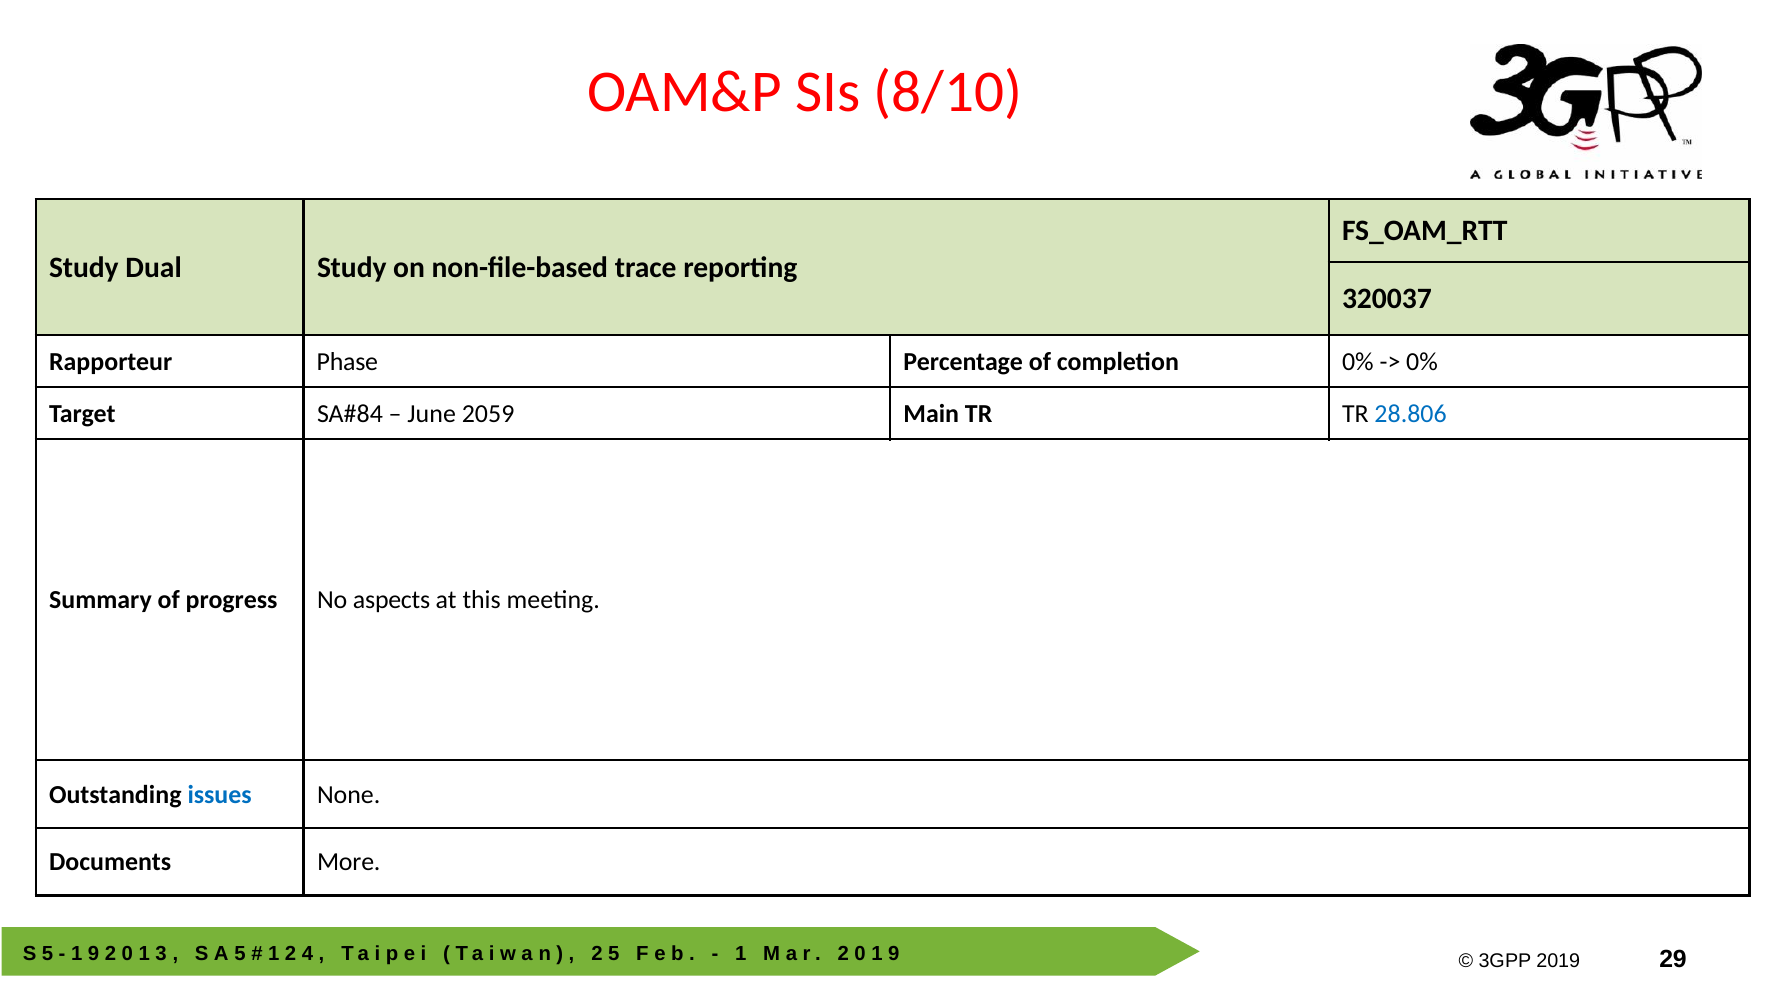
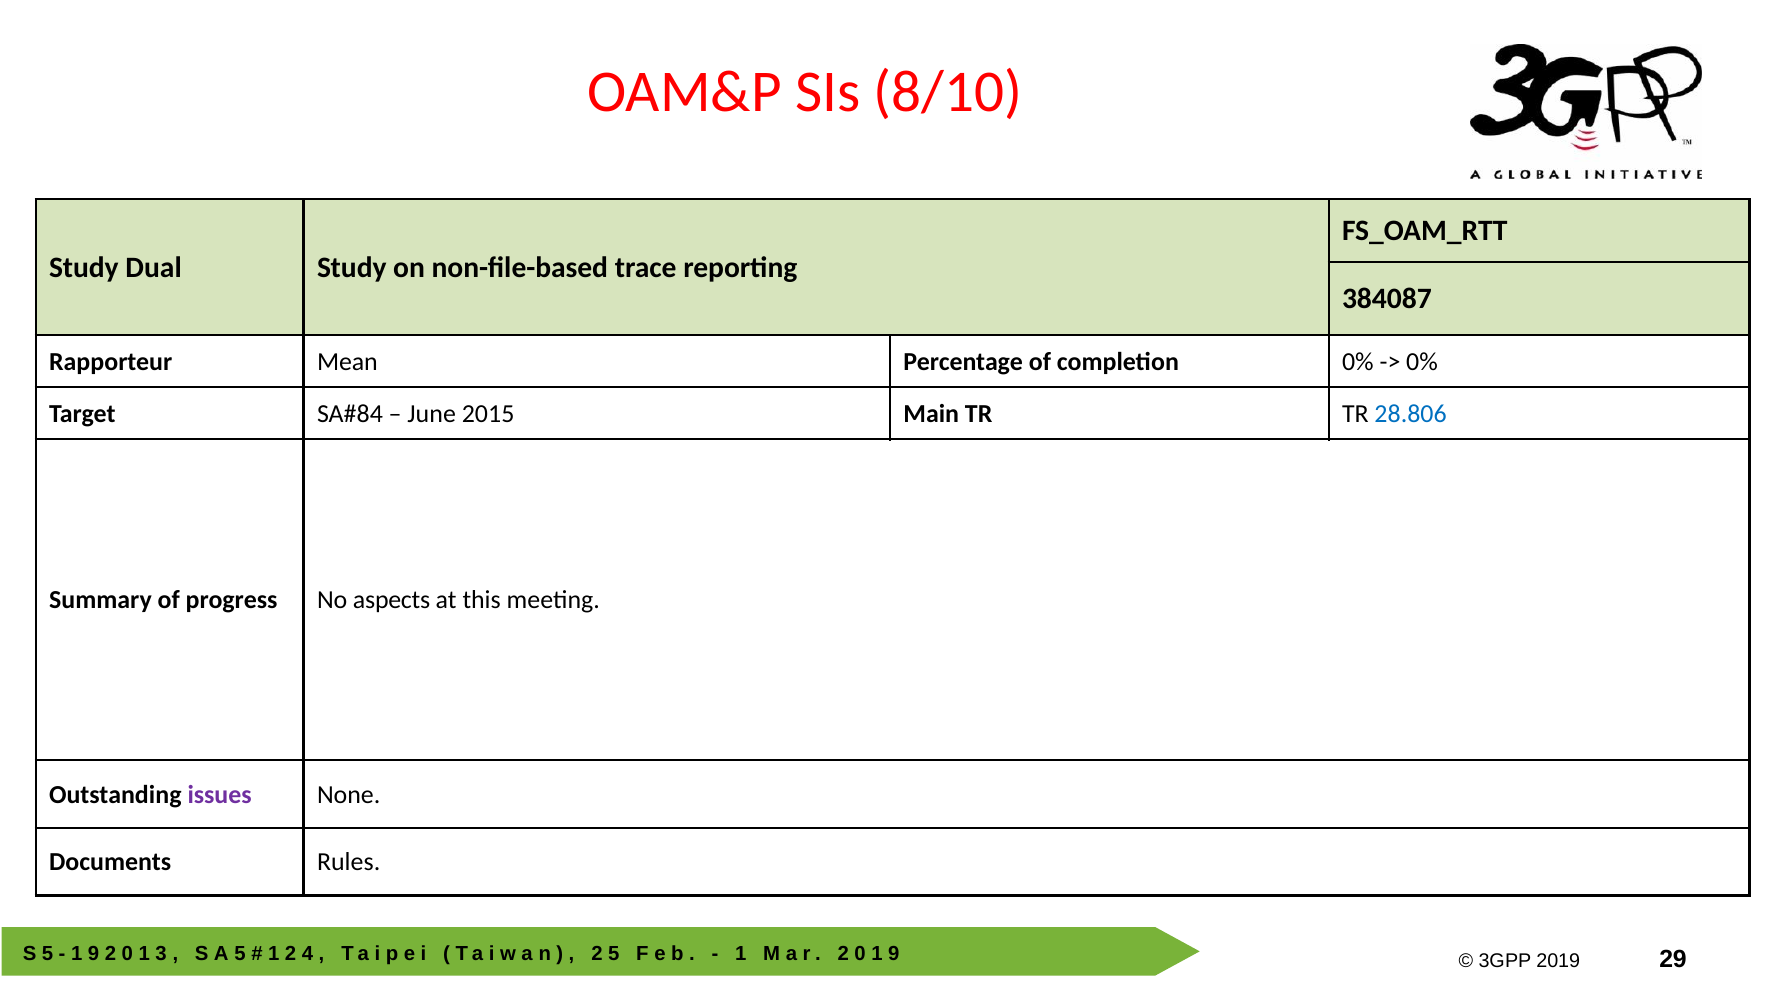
320037: 320037 -> 384087 (1387, 299)
Phase: Phase -> Mean (347, 362)
2059: 2059 -> 2015 (488, 414)
issues colour: blue -> purple (220, 794)
More: More -> Rules (349, 862)
